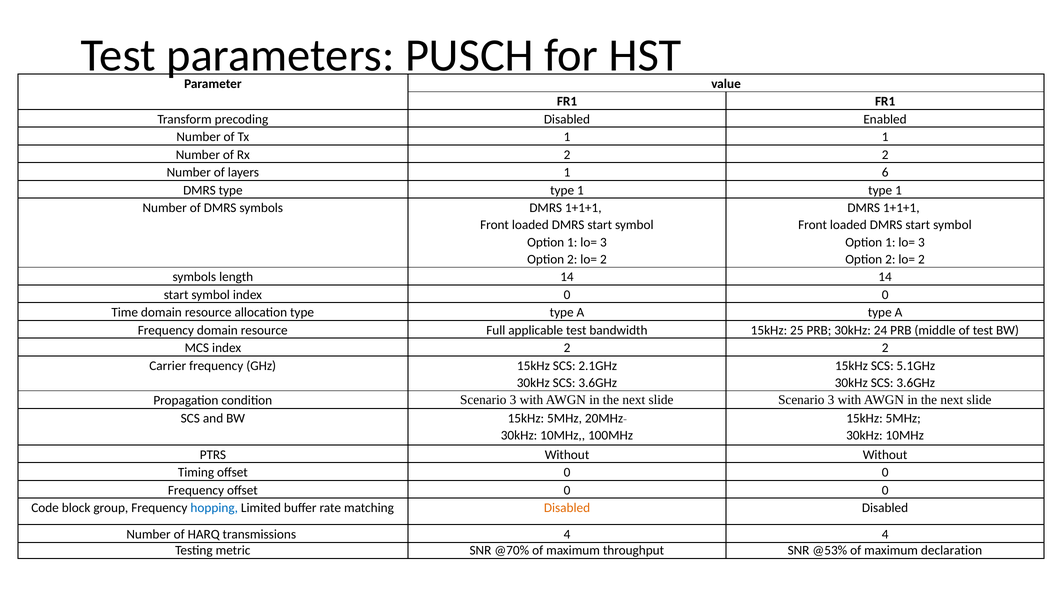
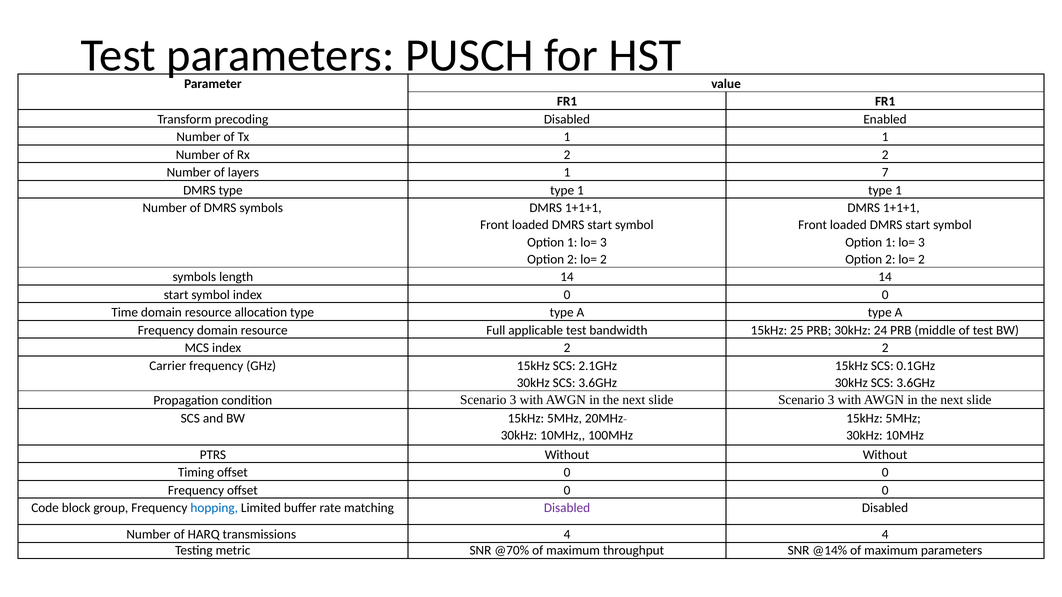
6: 6 -> 7 (885, 173)
5.1GHz: 5.1GHz -> 0.1GHz (916, 366)
Disabled colour: orange -> purple (567, 508)
@53%: @53% -> @14% (830, 551)
maximum declaration: declaration -> parameters (952, 551)
